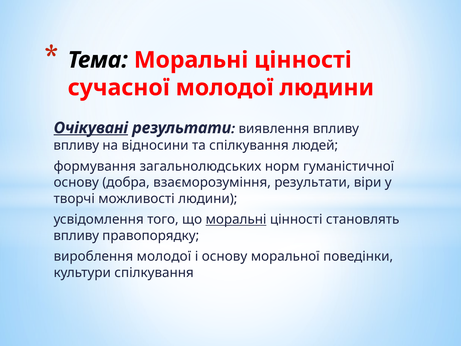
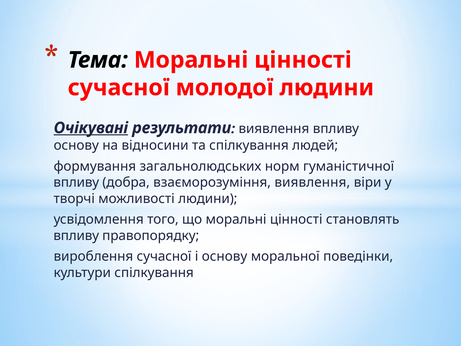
впливу: впливу -> основу (76, 145)
основу: основу -> впливу (76, 182)
взаєморозуміння результати: результати -> виявлення (312, 182)
моральні underline: present -> none (236, 219)
вироблення молодої: молодої -> сучасної (164, 256)
